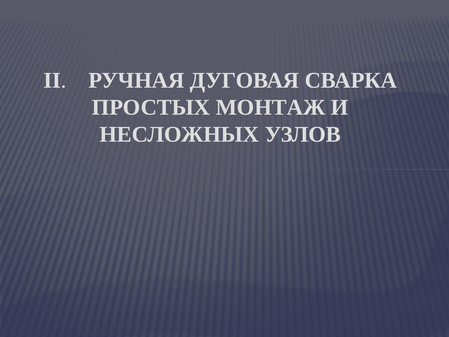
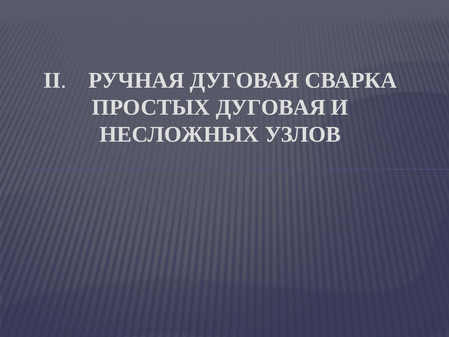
ПРОСТЫХ МОНТАЖ: МОНТАЖ -> ДУГОВАЯ (271, 107)
